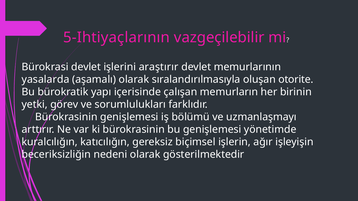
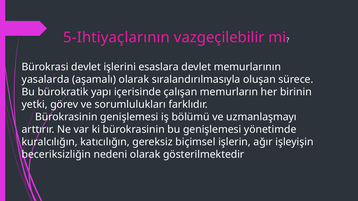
araştırır: araştırır -> esaslara (159, 67)
otorite: otorite -> sürece (296, 80)
